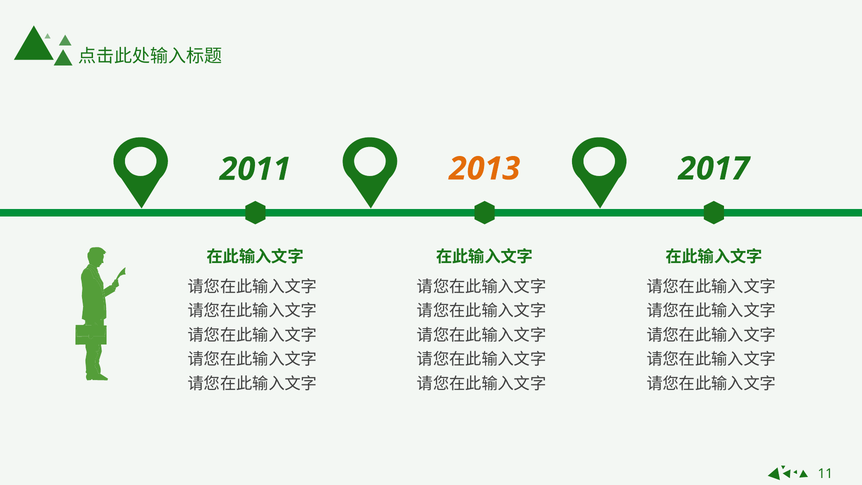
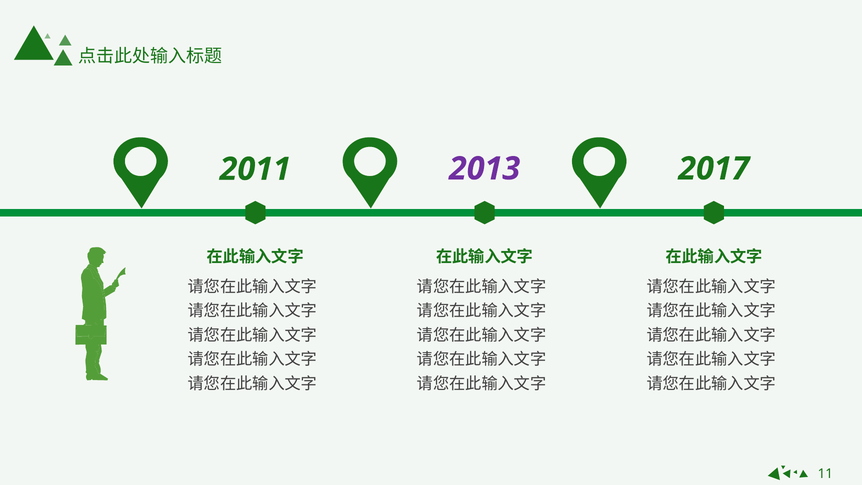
2013 colour: orange -> purple (485, 169)
